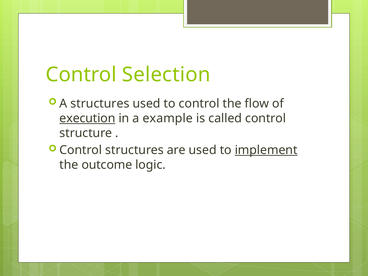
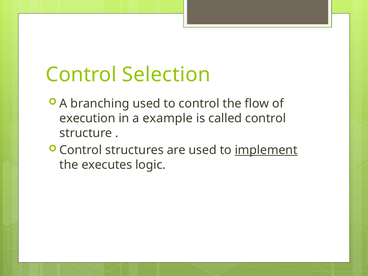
A structures: structures -> branching (100, 104)
execution underline: present -> none (87, 118)
outcome: outcome -> executes (107, 165)
